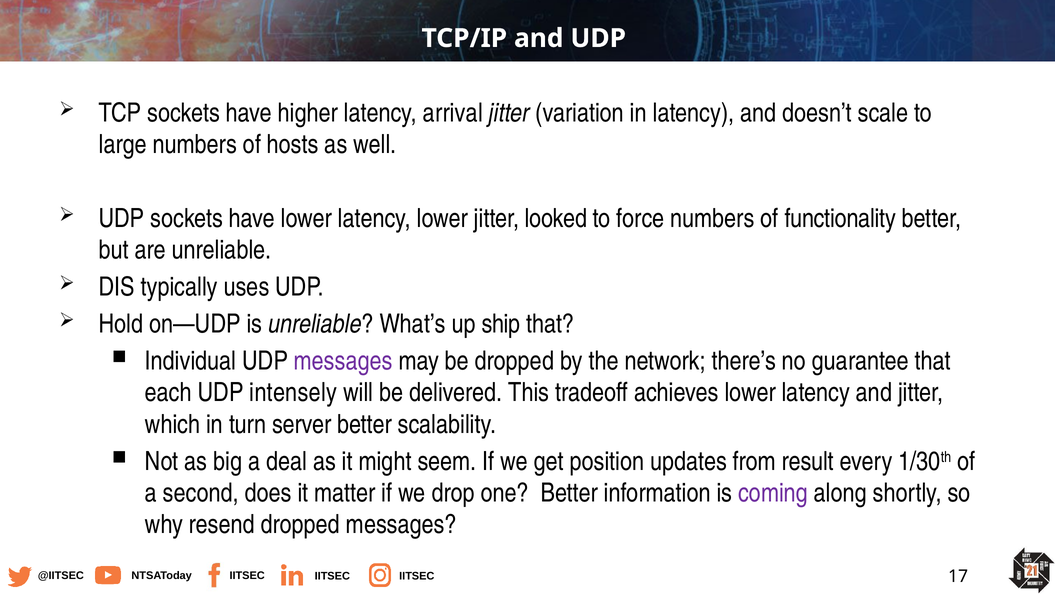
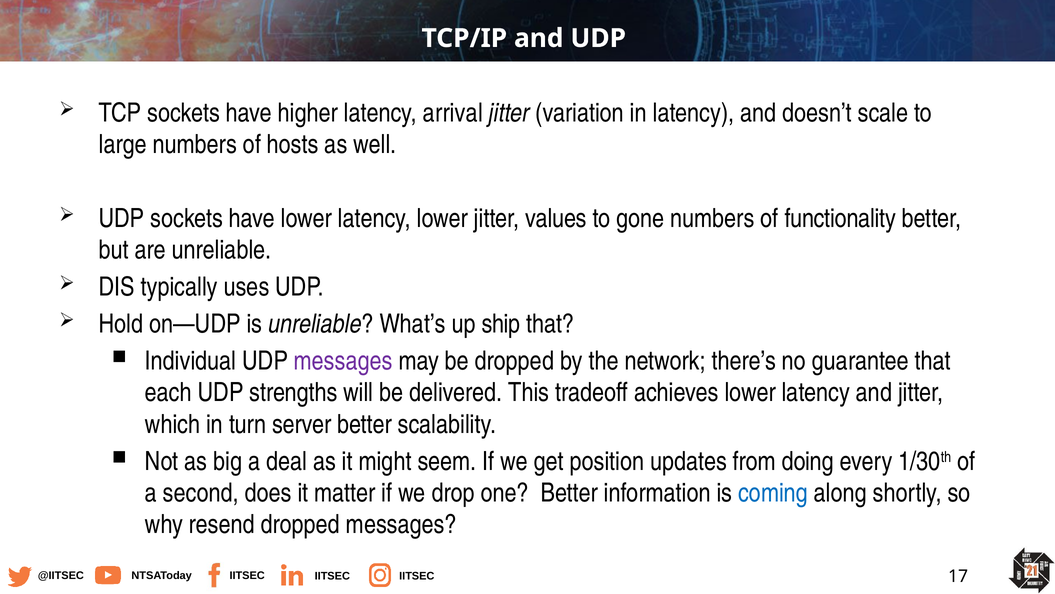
looked: looked -> values (556, 218)
force: force -> gone (640, 218)
intensely: intensely -> strengths (293, 392)
result: result -> doing (808, 461)
coming colour: purple -> blue (773, 493)
